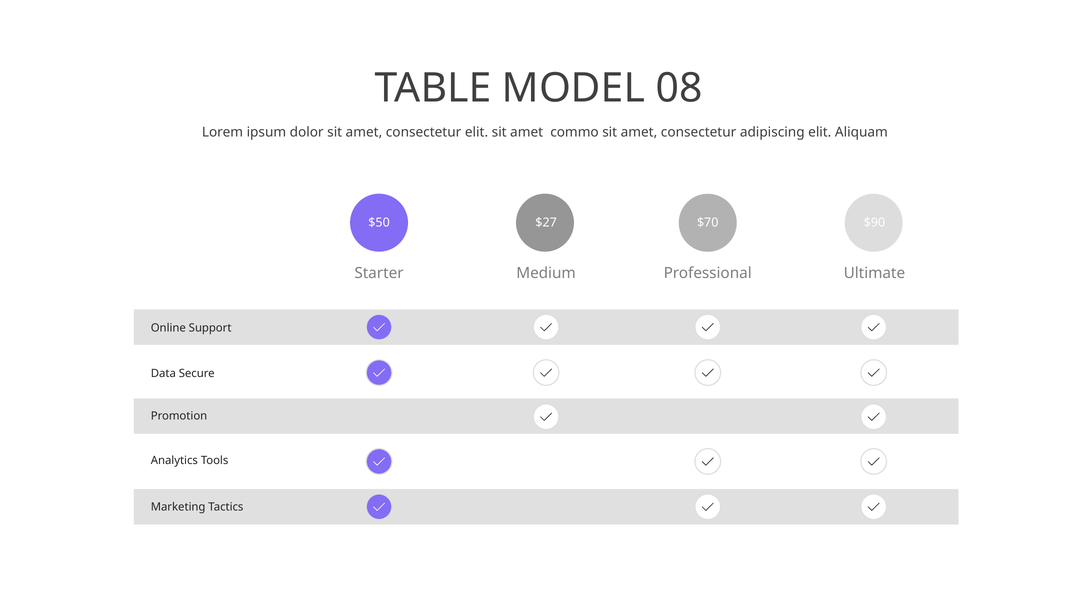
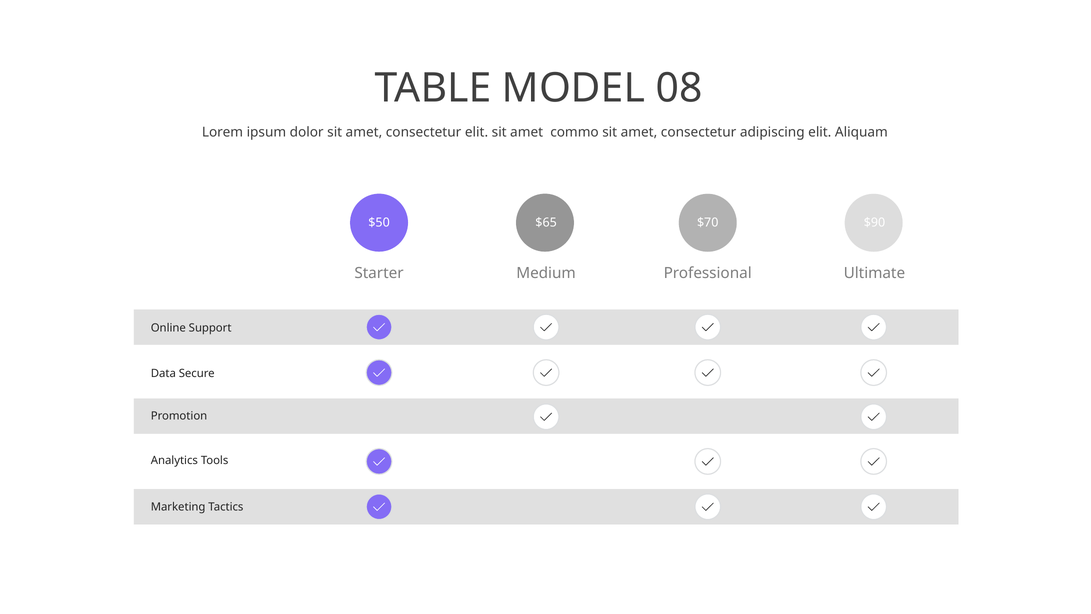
$27: $27 -> $65 (546, 223)
